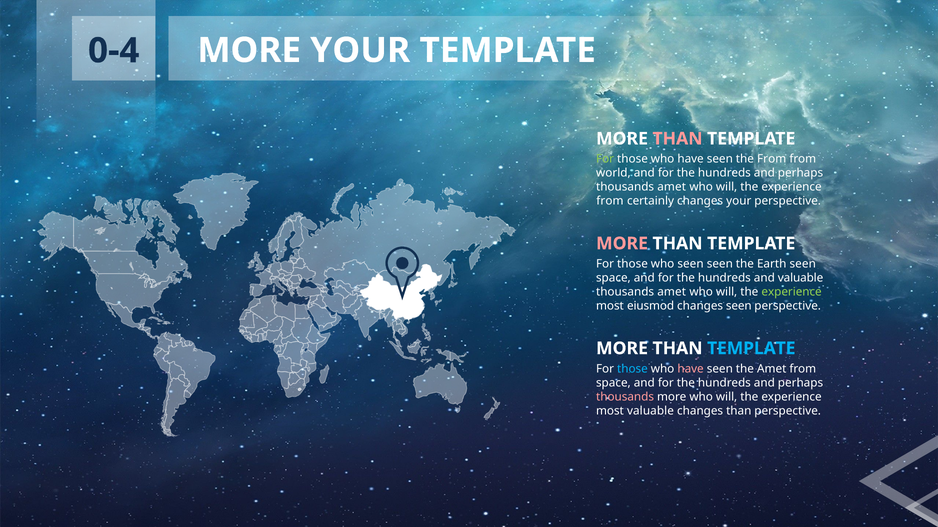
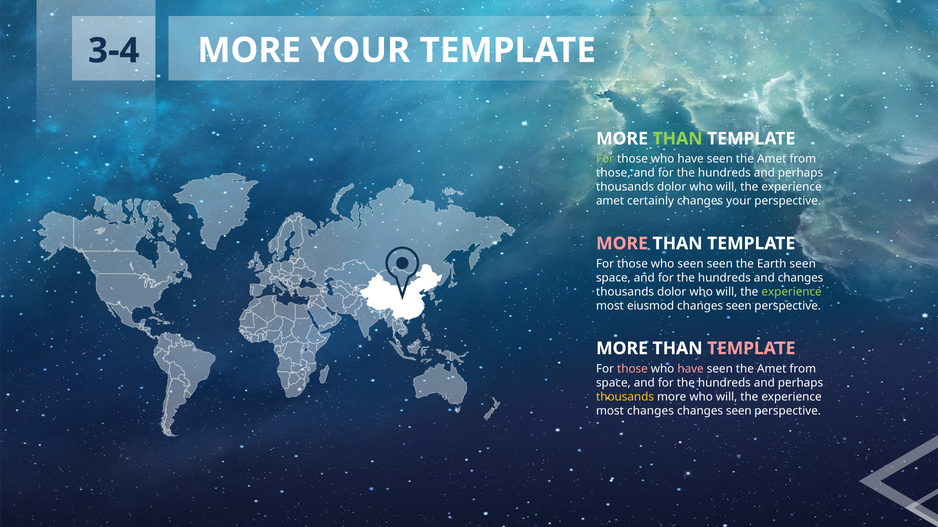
0-4: 0-4 -> 3-4 (114, 51)
THAN colour: pink -> light green (677, 139)
From: From -> Amet (772, 159)
world: world -> those (613, 173)
amet: amet -> dolor (672, 187)
from: from -> amet (610, 201)
and valuable: valuable -> changes (801, 278)
amet: amet -> dolor (672, 292)
TEMPLATE colour: light blue -> pink (751, 349)
those colour: light blue -> pink (632, 369)
thousands colour: pink -> yellow (625, 397)
most valuable: valuable -> changes (650, 411)
than: than -> seen (739, 411)
